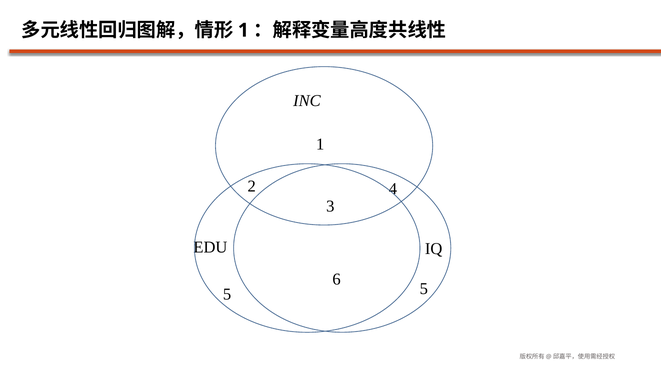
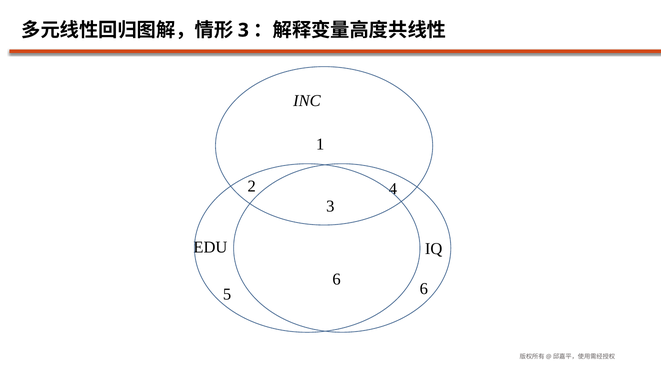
1: 1 -> 3 (243, 30)
5 5: 5 -> 6 (424, 289)
